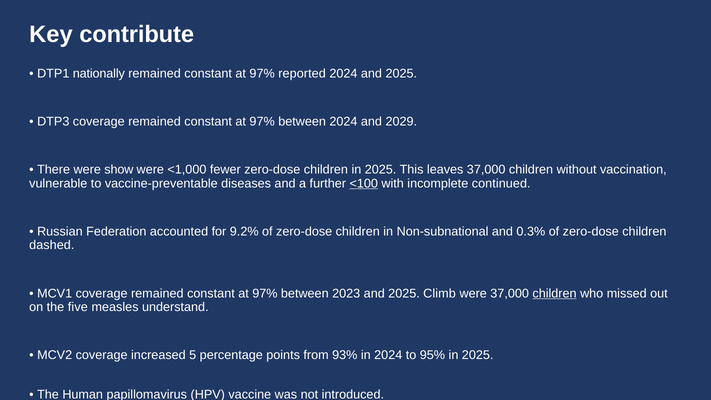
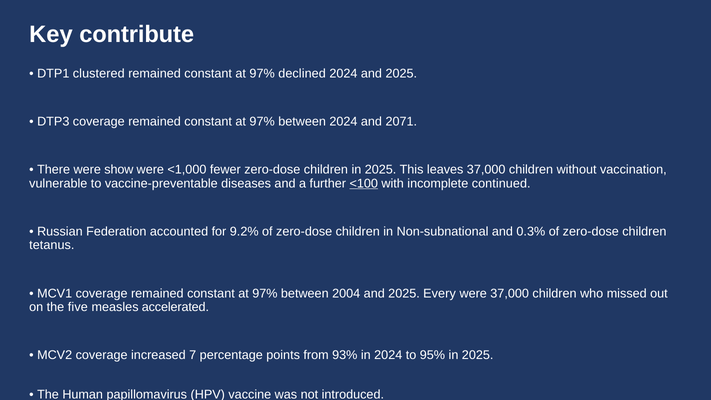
nationally: nationally -> clustered (99, 73)
reported: reported -> declined (302, 73)
2029: 2029 -> 2071 (401, 122)
dashed: dashed -> tetanus (52, 245)
2023: 2023 -> 2004 (346, 293)
Climb: Climb -> Every (440, 293)
children underline: present -> none (555, 293)
understand: understand -> accelerated (175, 307)
5: 5 -> 7 (193, 355)
